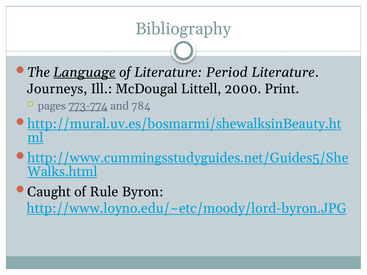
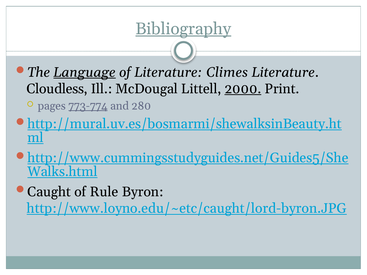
Bibliography underline: none -> present (183, 29)
Period: Period -> Climes (227, 72)
Journeys: Journeys -> Cloudless (57, 89)
2000 underline: none -> present (243, 89)
784: 784 -> 280 (141, 106)
http://www.loyno.edu/~etc/moody/lord-byron.JPG: http://www.loyno.edu/~etc/moody/lord-byron.JPG -> http://www.loyno.edu/~etc/caught/lord-byron.JPG (187, 208)
